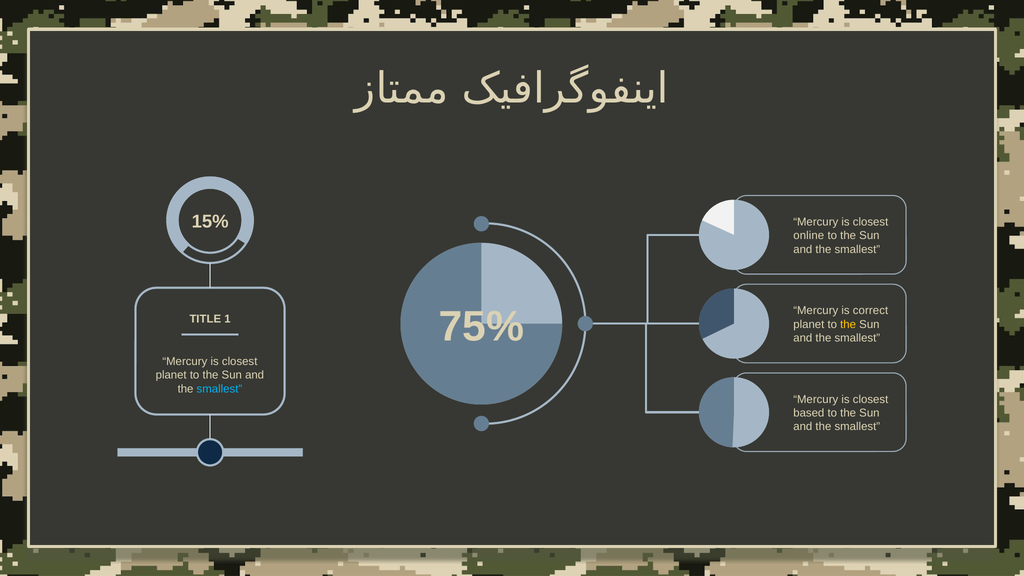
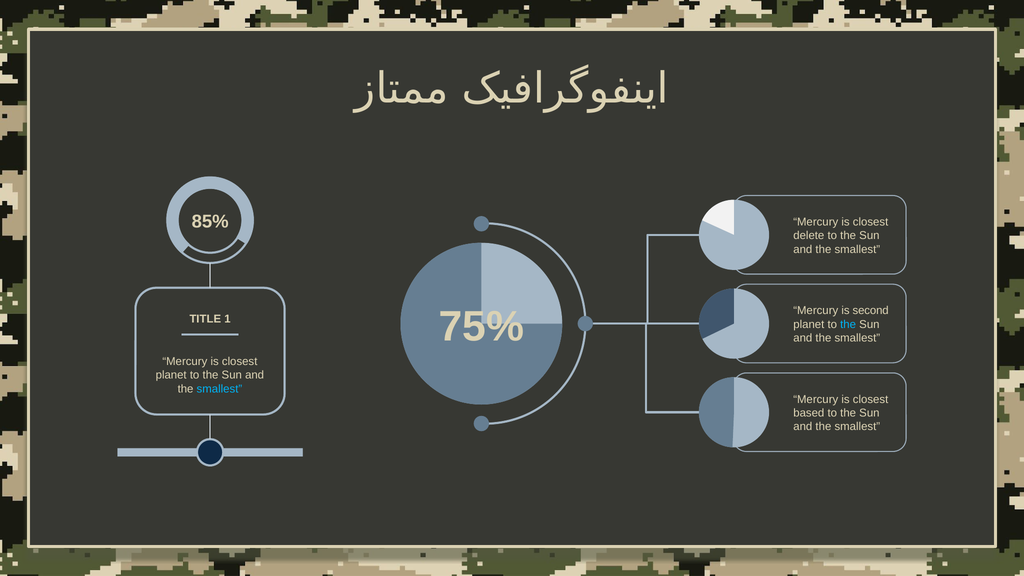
15%: 15% -> 85% (210, 222)
online: online -> delete (809, 236)
correct: correct -> second (871, 311)
the colour: yellow -> light blue (848, 324)
